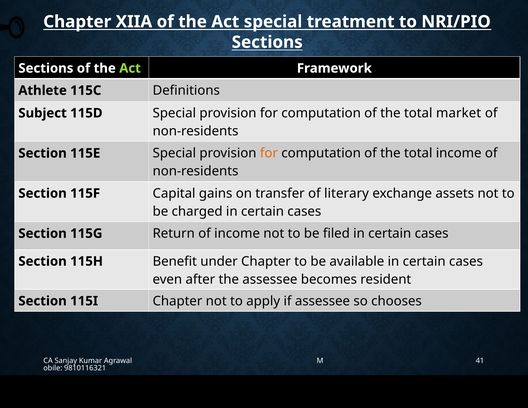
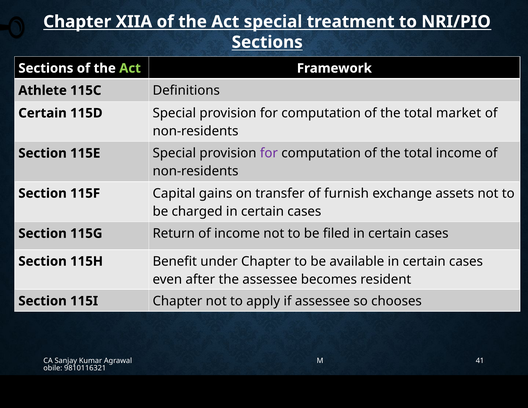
Subject: Subject -> Certain (43, 113)
for colour: orange -> purple (269, 153)
literary: literary -> furnish (347, 193)
